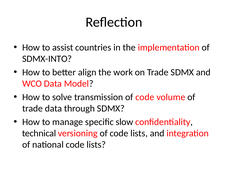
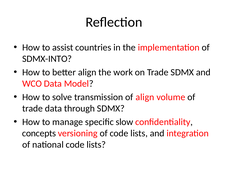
transmission of code: code -> align (145, 97)
technical: technical -> concepts (39, 133)
